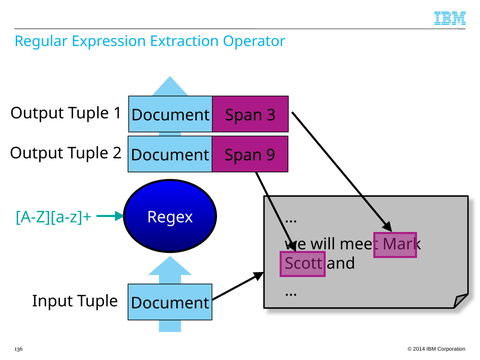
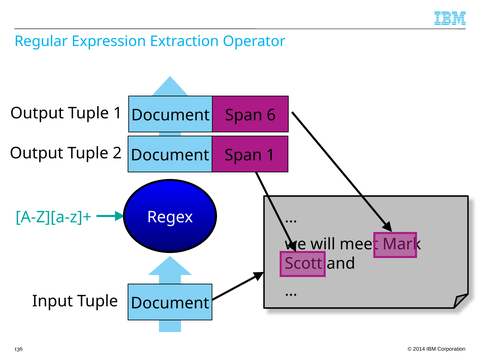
3: 3 -> 6 (271, 115)
Span 9: 9 -> 1 (271, 155)
